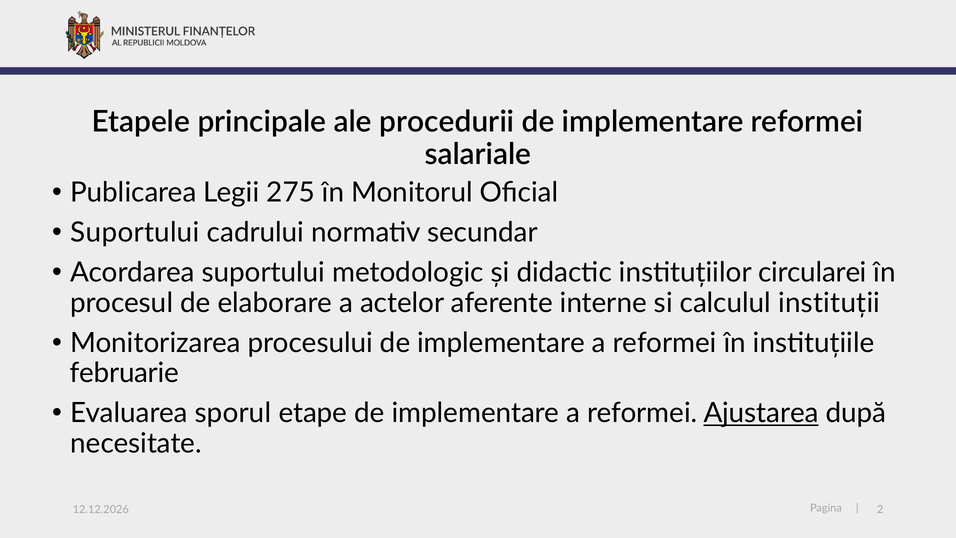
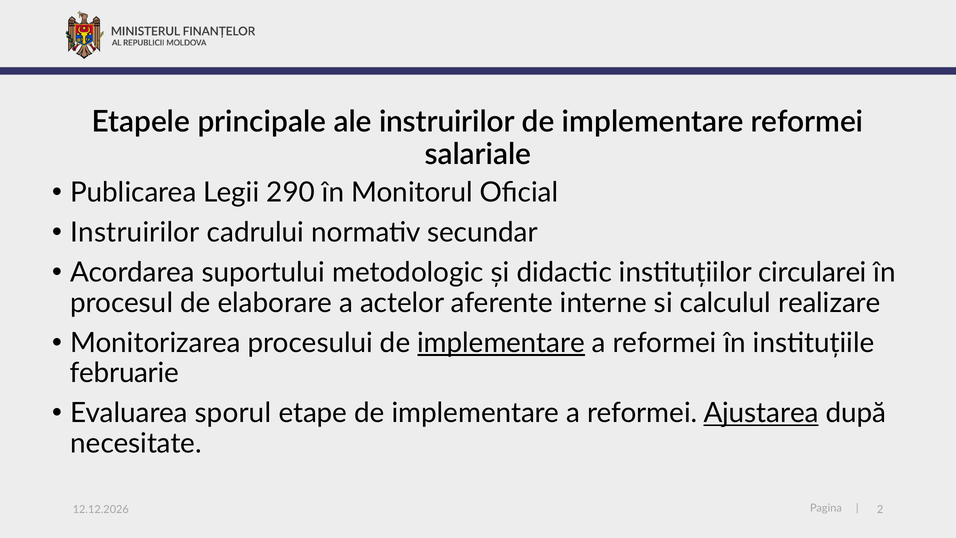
ale procedurii: procedurii -> instruirilor (447, 122)
275: 275 -> 290 (291, 192)
Suportului: Suportului -> Instruirilor (135, 233)
instituții: instituții -> realizare (829, 303)
implementare underline: none -> present (501, 343)
